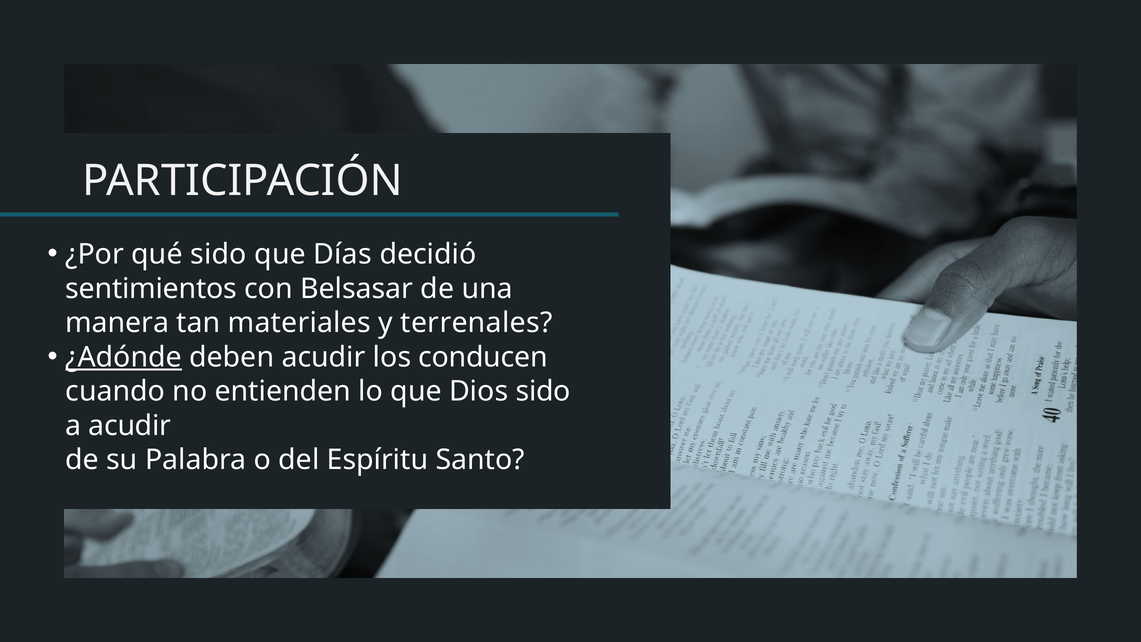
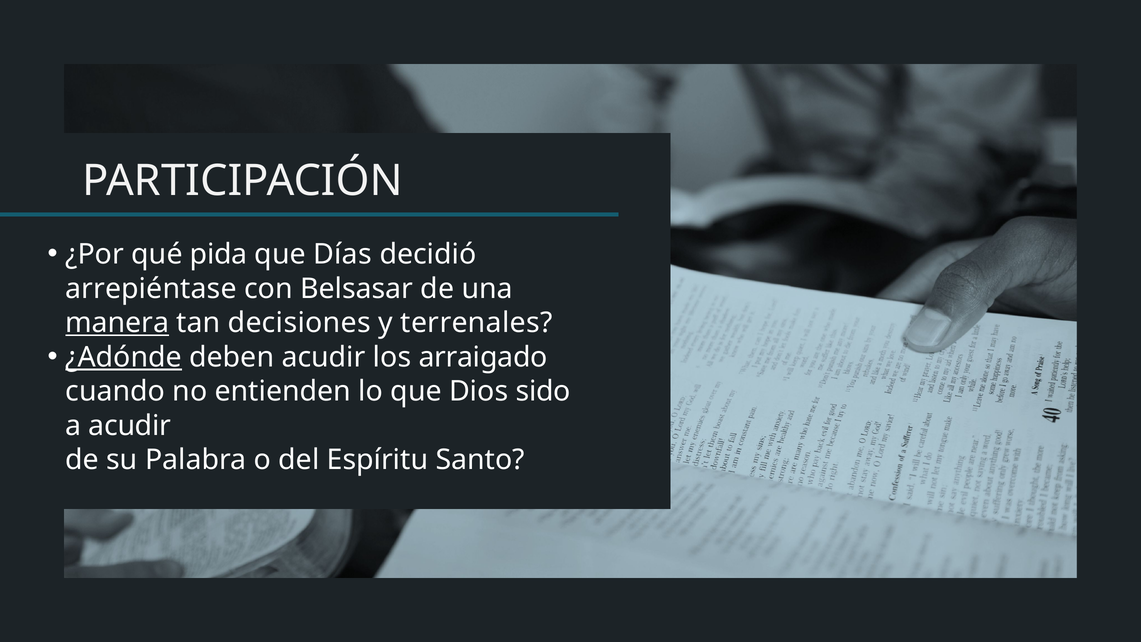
qué sido: sido -> pida (219, 254)
sentimientos: sentimientos -> arrepiéntase (151, 289)
manera underline: none -> present (117, 323)
materiales: materiales -> decisiones (299, 323)
conducen: conducen -> arraigado (483, 357)
